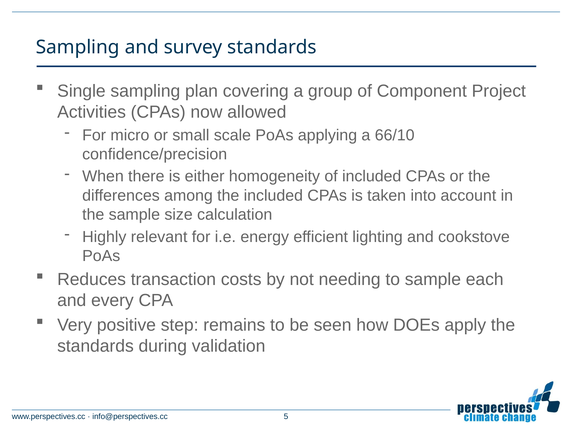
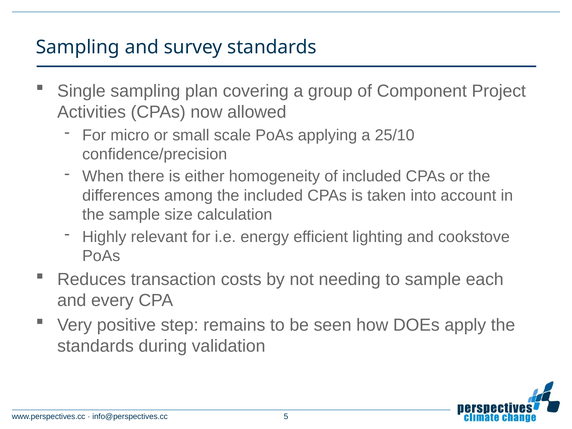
66/10: 66/10 -> 25/10 (395, 135)
